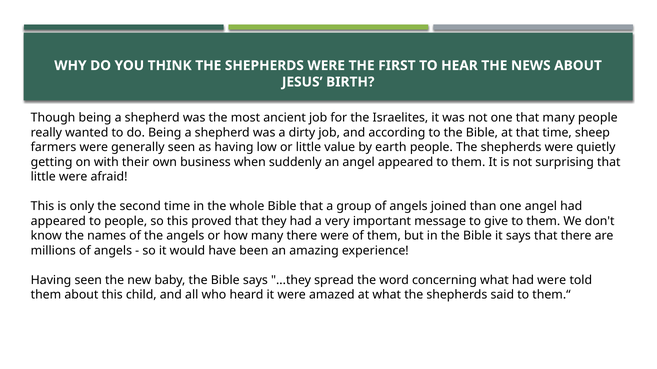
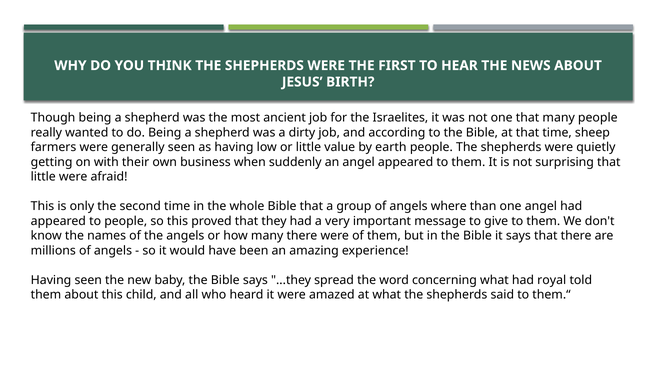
joined: joined -> where (449, 207)
had were: were -> royal (552, 281)
